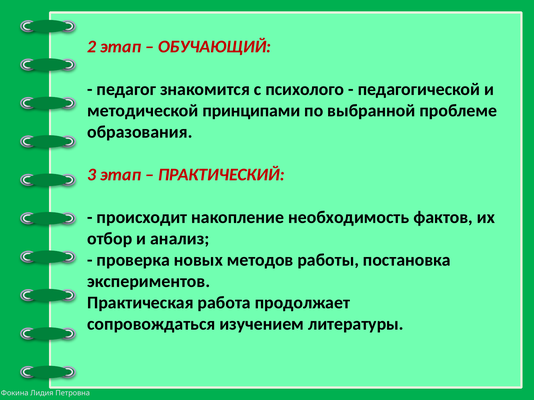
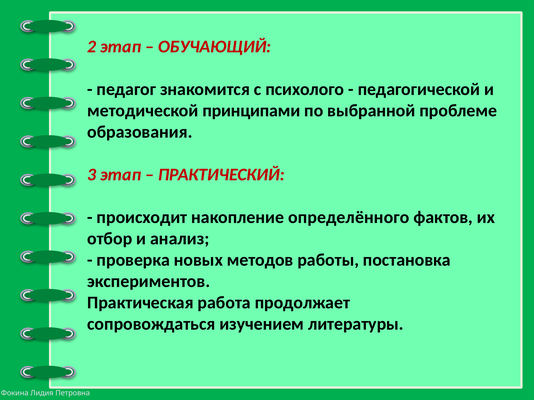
необходимость: необходимость -> определённого (349, 217)
